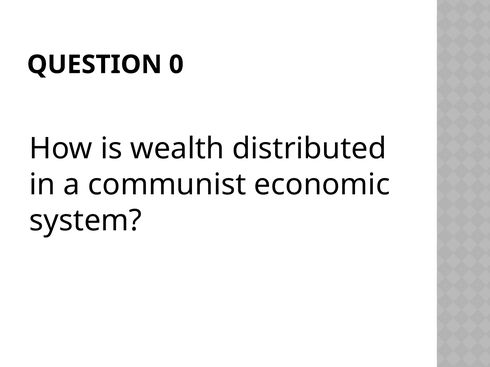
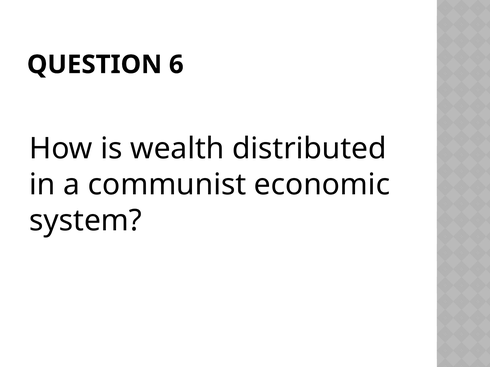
0: 0 -> 6 (176, 65)
